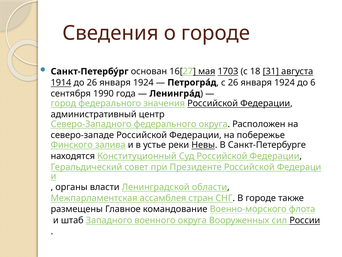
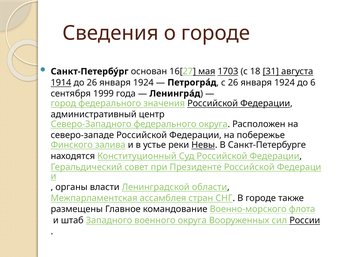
1990: 1990 -> 1999 (103, 93)
